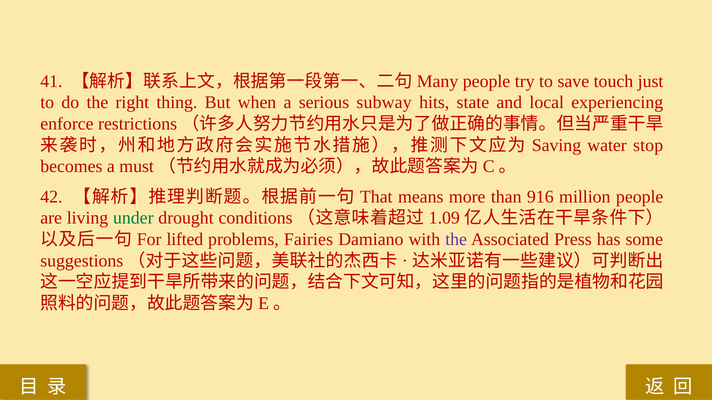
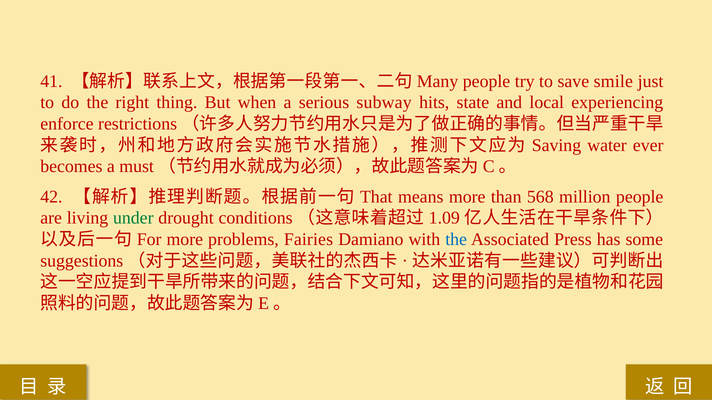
touch: touch -> smile (613, 81)
stop: stop -> ever (648, 145)
916: 916 -> 568 (540, 197)
lifted: lifted -> more (185, 240)
the colour: purple -> blue (456, 240)
